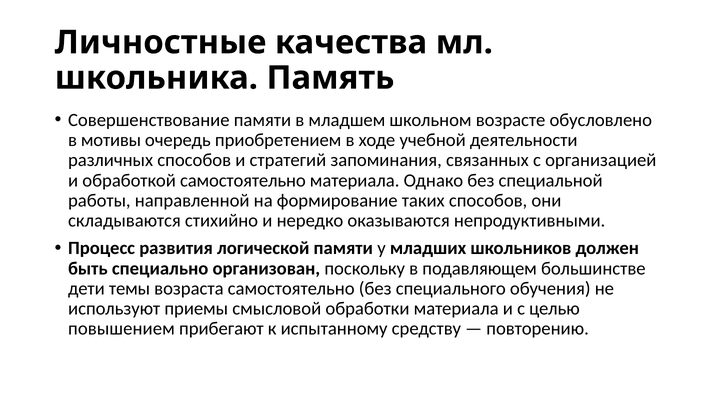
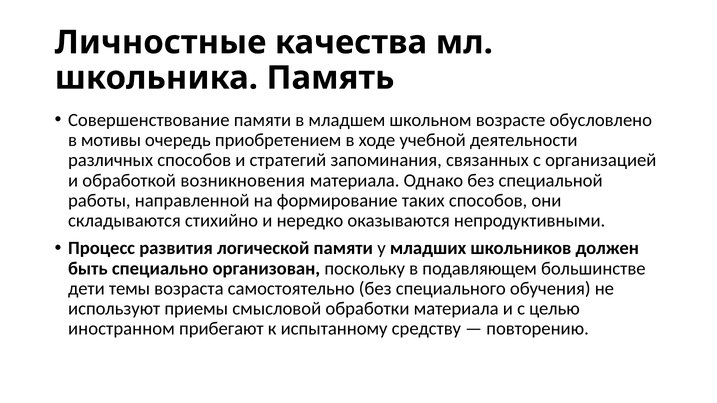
обработкой самостоятельно: самостоятельно -> возникновения (243, 180)
повышением: повышением -> иностранном (121, 329)
